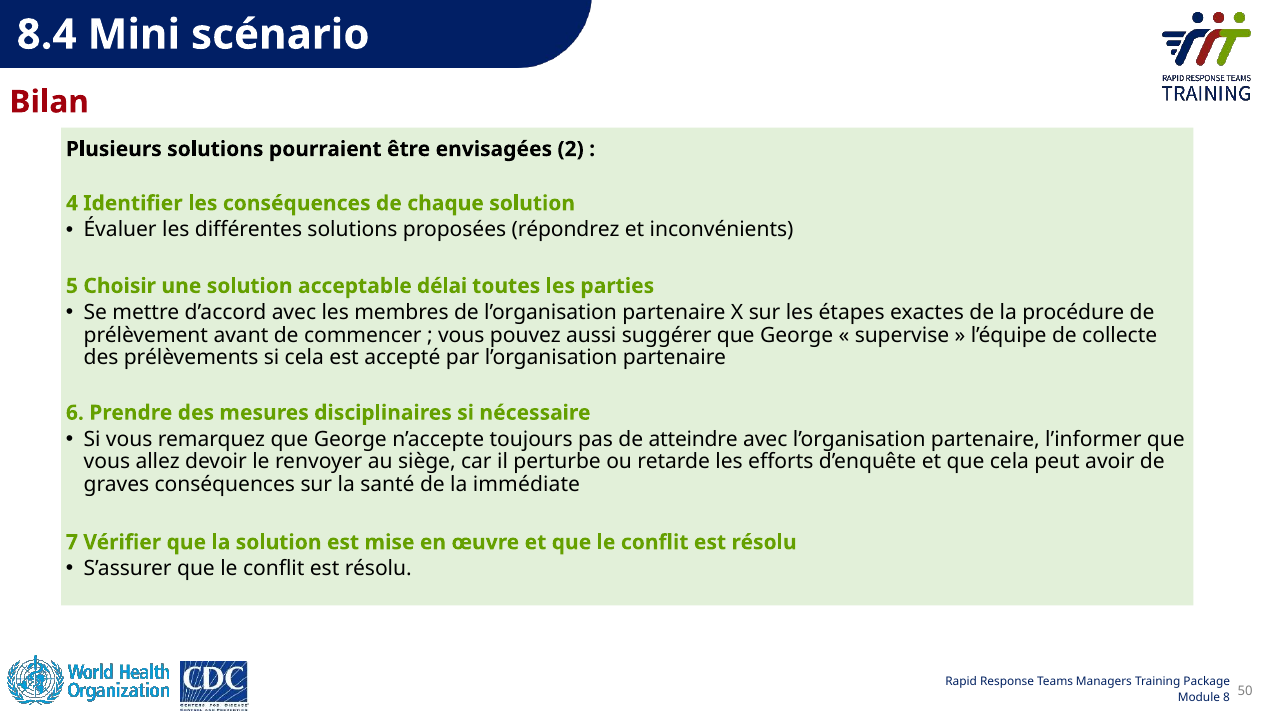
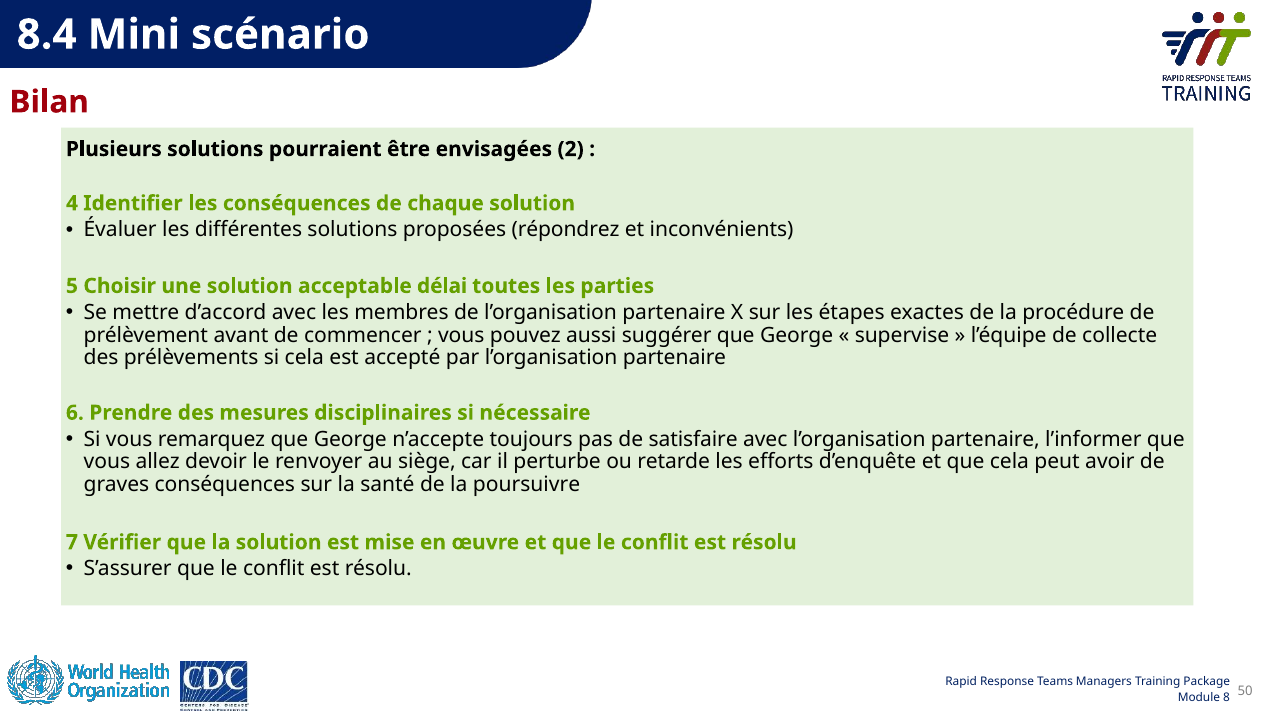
atteindre: atteindre -> satisfaire (693, 439)
immédiate: immédiate -> poursuivre (527, 484)
